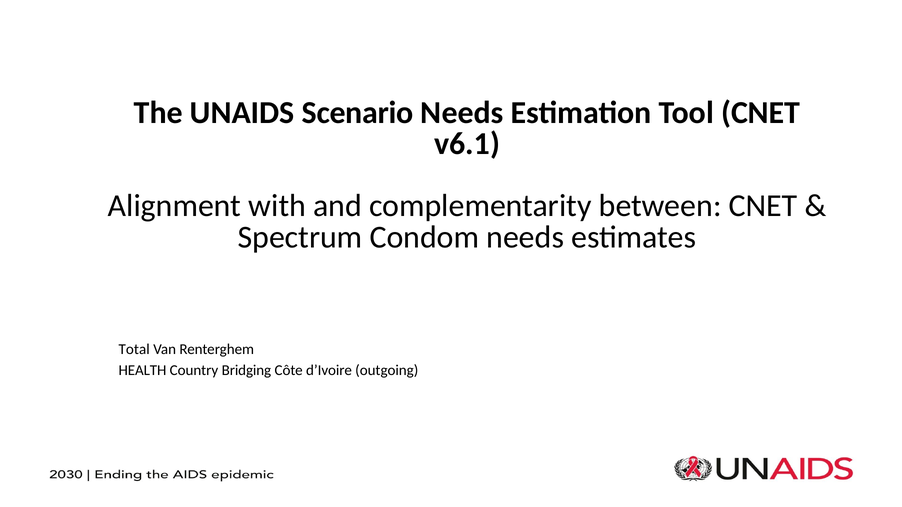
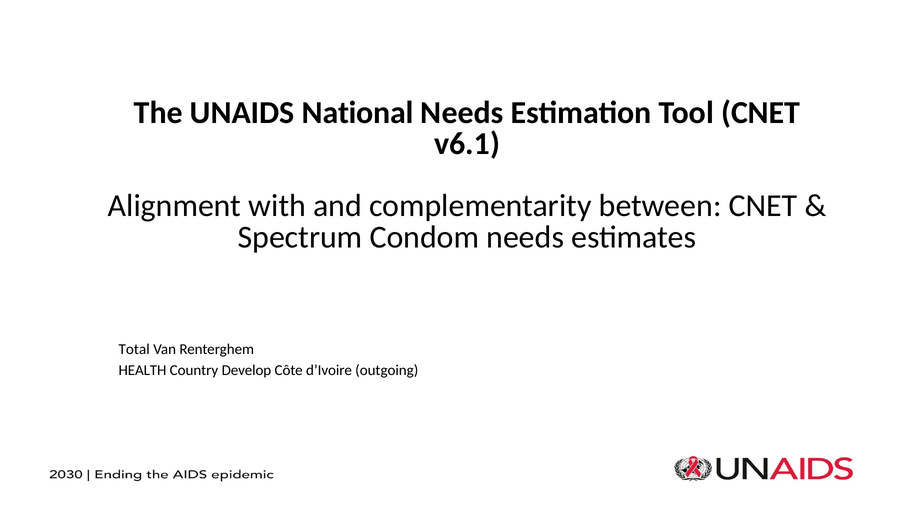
Scenario: Scenario -> National (358, 113)
Bridging: Bridging -> Develop (246, 371)
